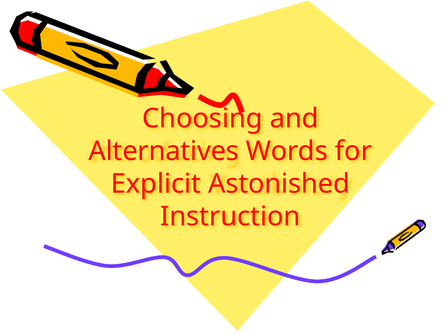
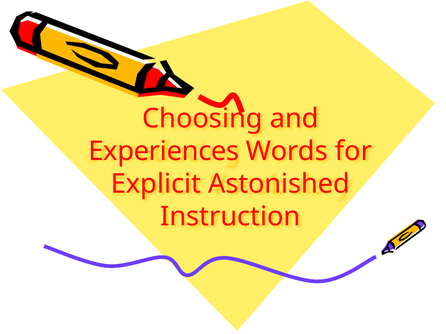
Alternatives: Alternatives -> Experiences (164, 151)
